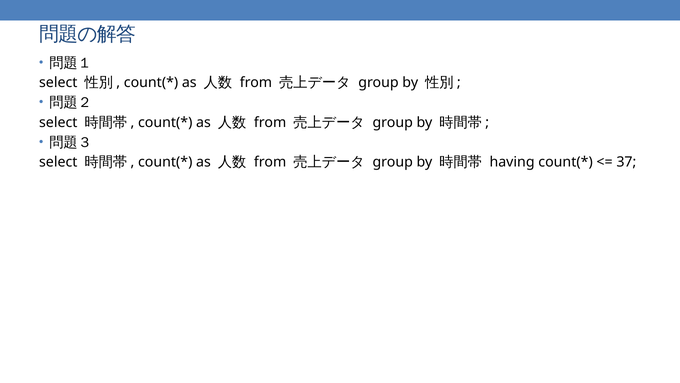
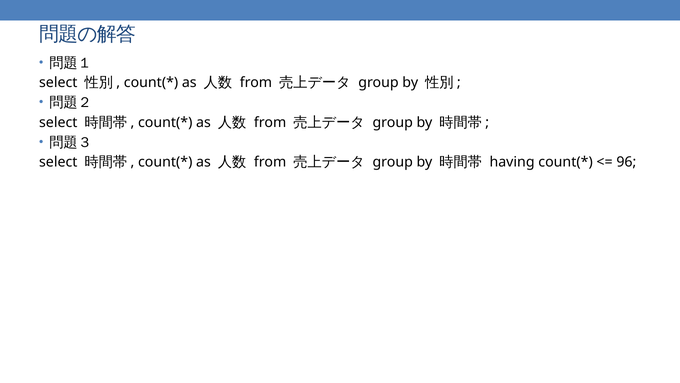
37: 37 -> 96 (626, 162)
